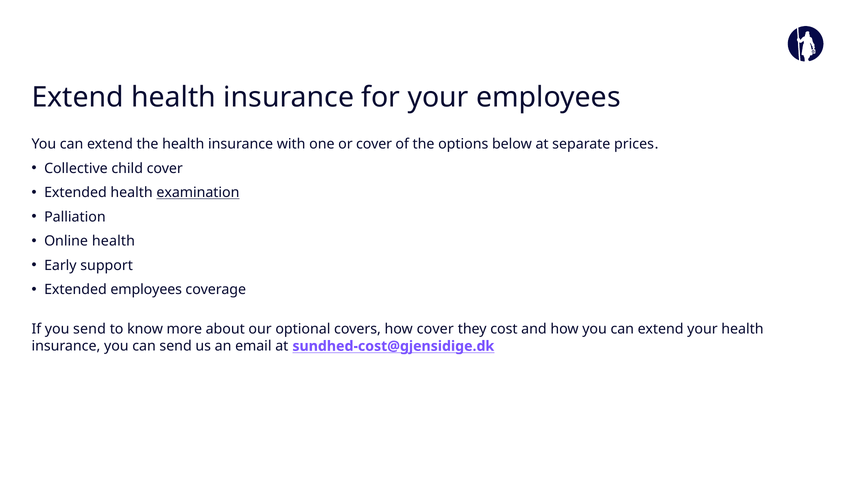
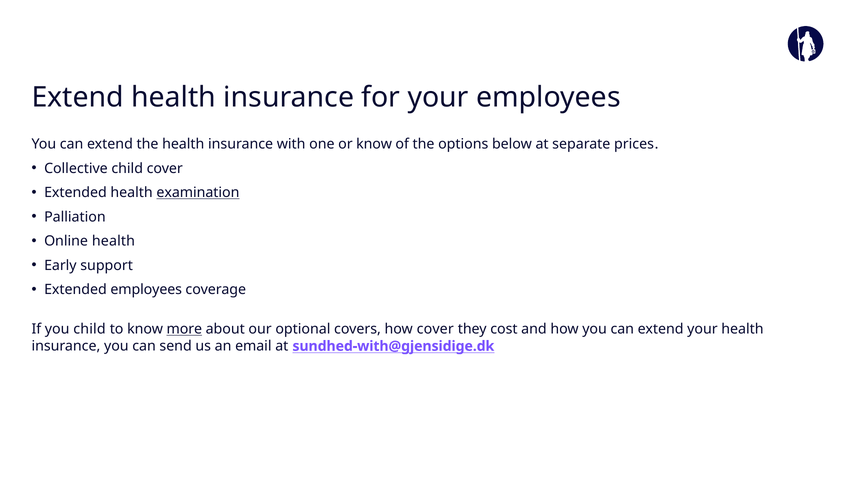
or cover: cover -> know (374, 144)
you send: send -> child (90, 329)
more underline: none -> present (184, 329)
sundhed-cost@gjensidige.dk: sundhed-cost@gjensidige.dk -> sundhed-with@gjensidige.dk (393, 346)
